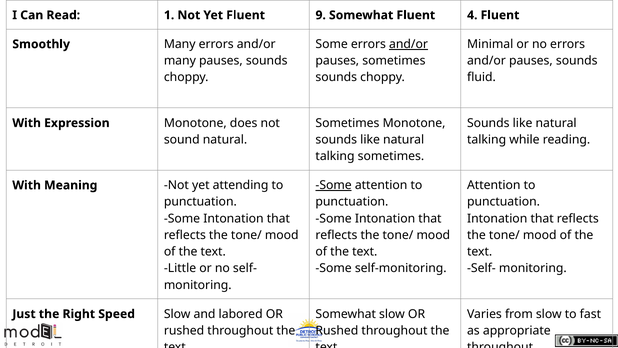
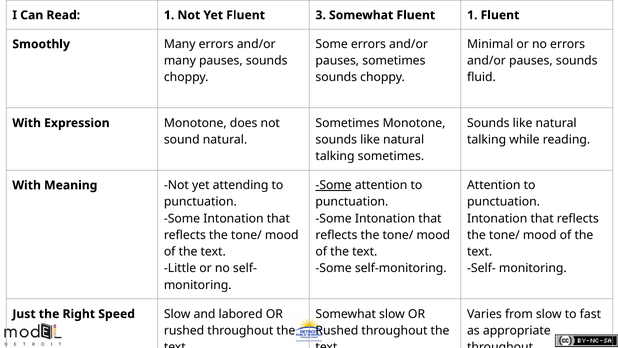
9: 9 -> 3 (321, 15)
Fluent 4: 4 -> 1 (472, 15)
and/or underline: present -> none (409, 44)
